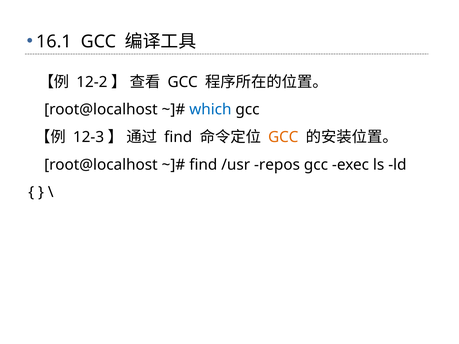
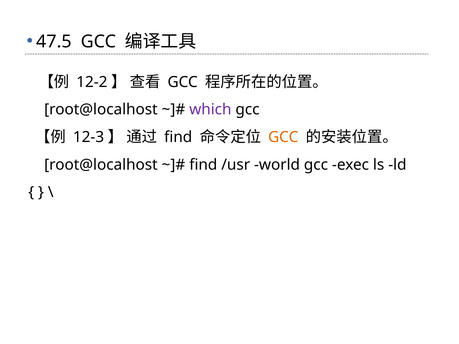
16.1: 16.1 -> 47.5 (54, 42)
which colour: blue -> purple (210, 110)
repos: repos -> world (277, 165)
